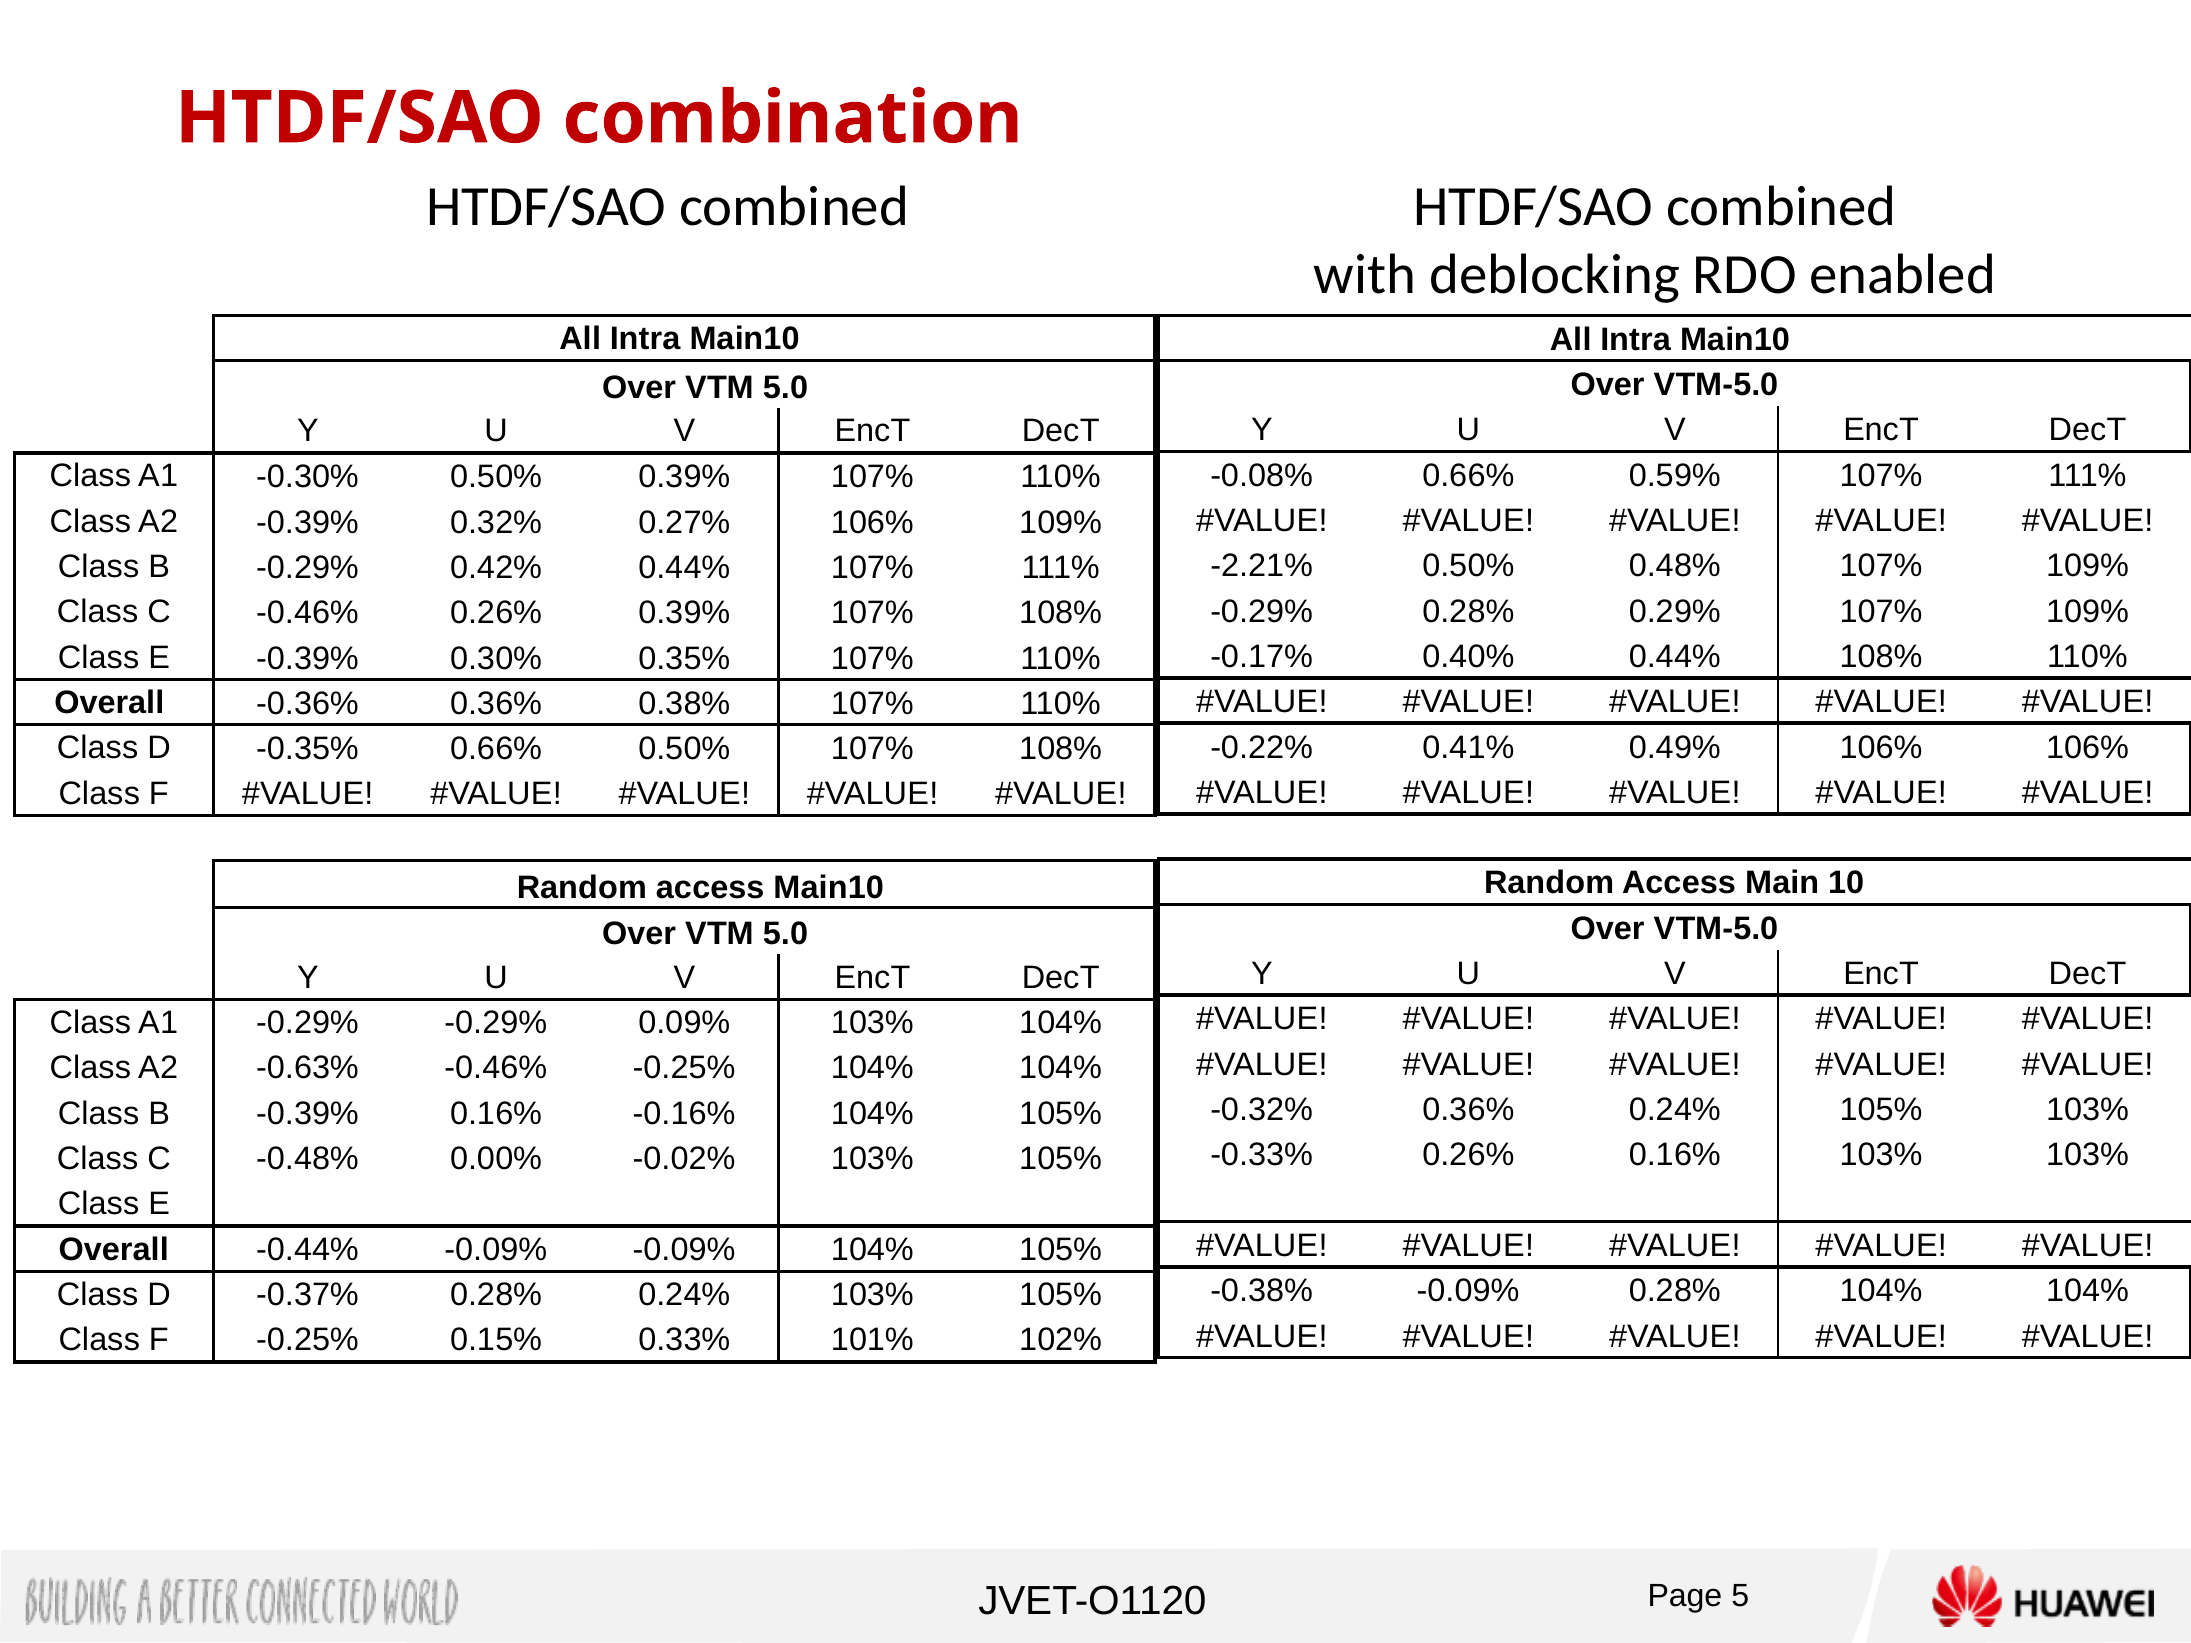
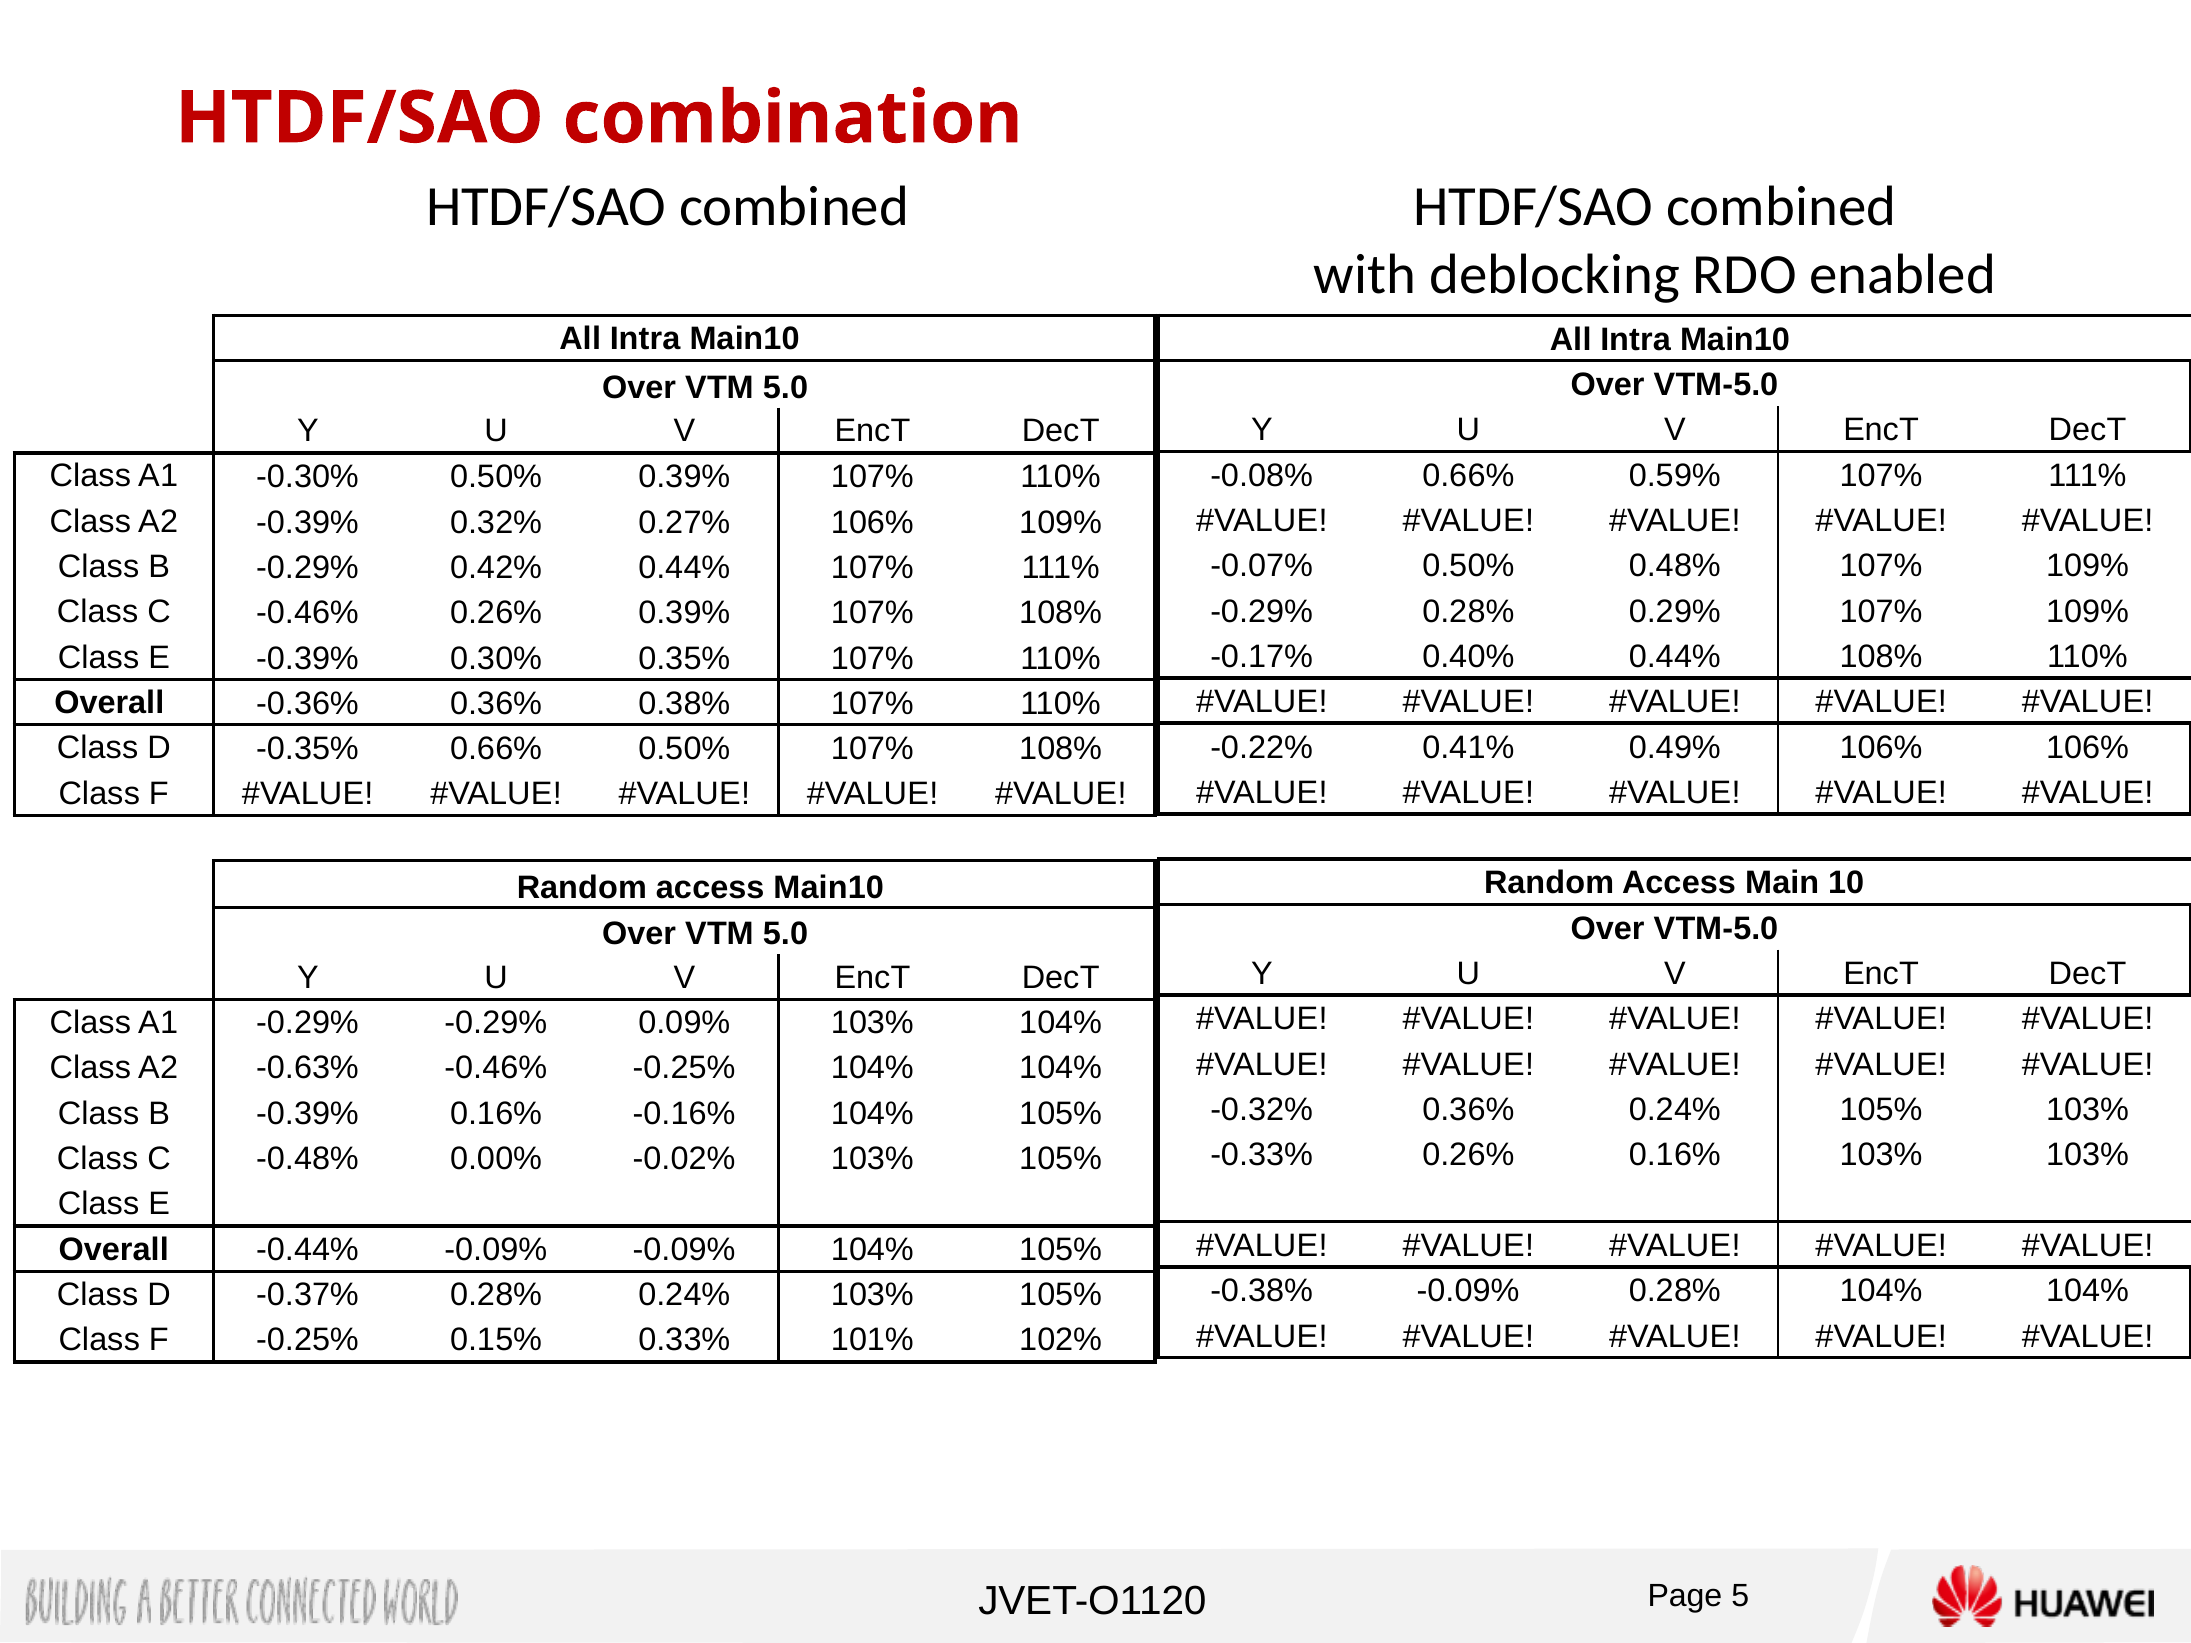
-2.21%: -2.21% -> -0.07% (1262, 566)
